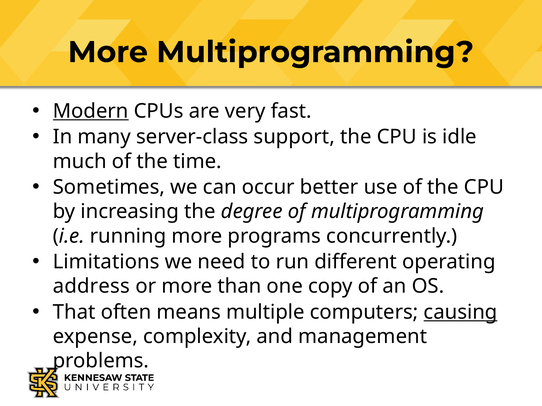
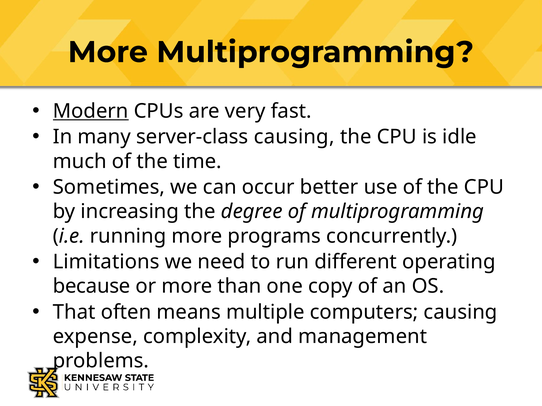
server-class support: support -> causing (294, 137)
address: address -> because (92, 287)
causing underline: present -> none (461, 313)
